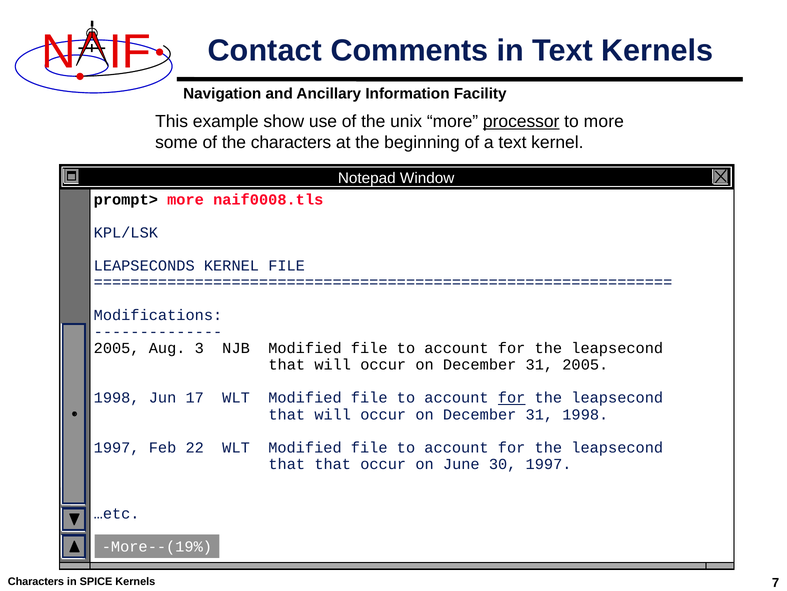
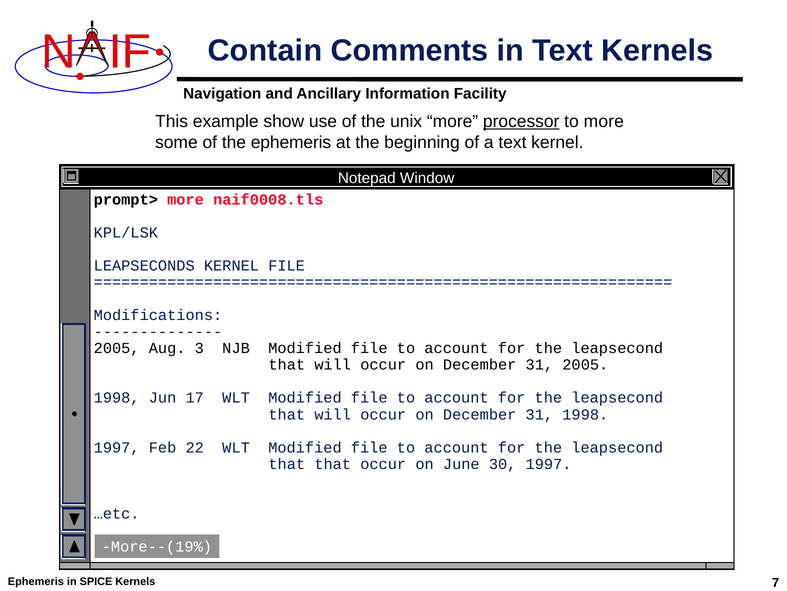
Contact: Contact -> Contain (265, 50)
the characters: characters -> ephemeris (291, 142)
for underline: present -> none (512, 398)
Characters: Characters -> Ephemeris (36, 581)
